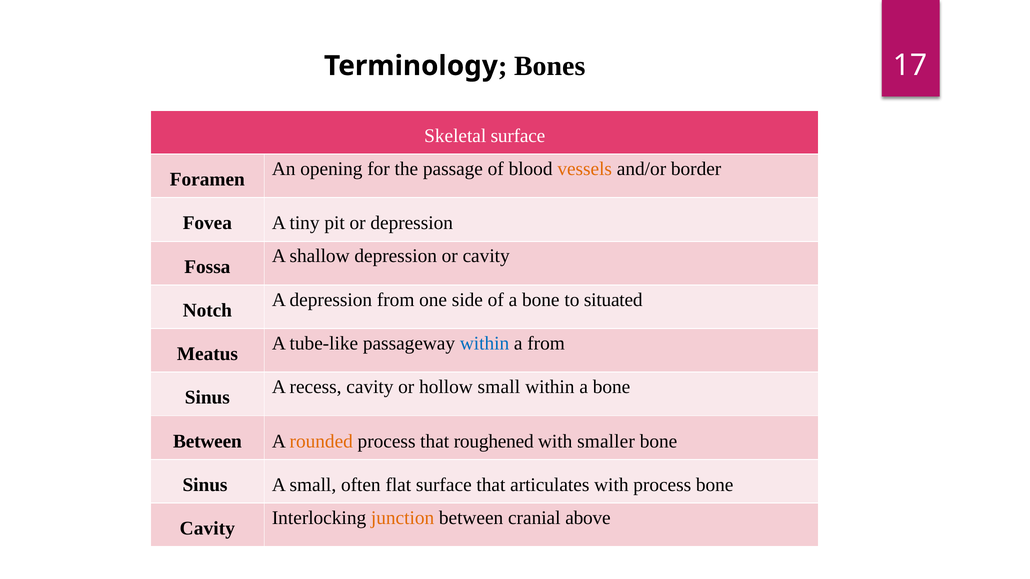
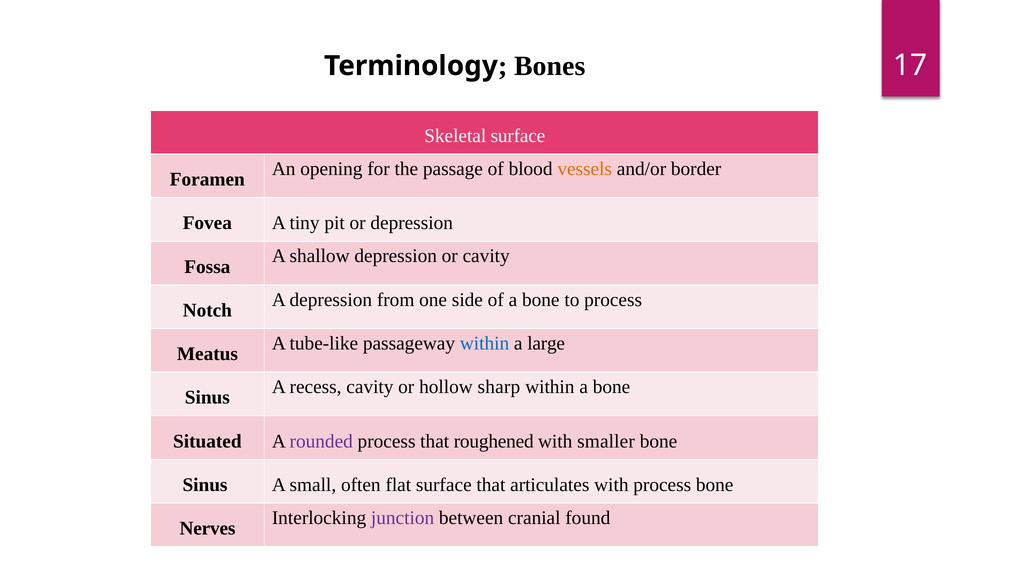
to situated: situated -> process (613, 300)
from: from -> large (546, 343)
small: small -> sharp (499, 387)
Between: Between -> Situated (207, 441)
rounded colour: orange -> purple (321, 441)
junction colour: orange -> purple (403, 518)
cranial above: above -> found (588, 518)
Cavity: Cavity -> Nerves (208, 529)
